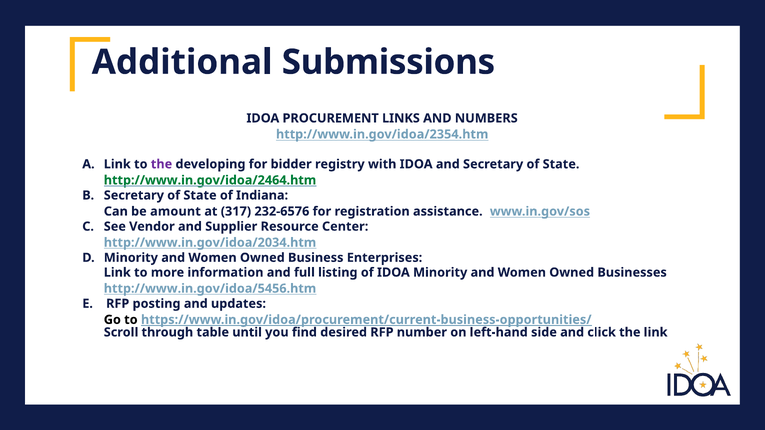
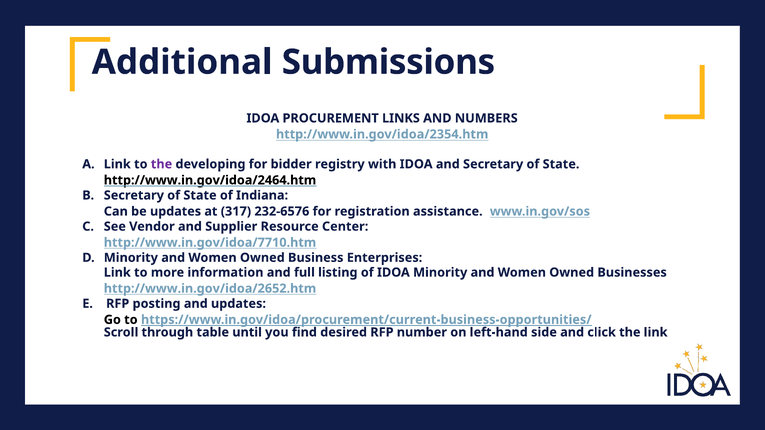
http://www.in.gov/idoa/2464.htm colour: green -> black (210, 180)
be amount: amount -> updates (176, 212)
http://www.in.gov/idoa/2034.htm: http://www.in.gov/idoa/2034.htm -> http://www.in.gov/idoa/7710.htm (210, 243)
http://www.in.gov/idoa/5456.htm: http://www.in.gov/idoa/5456.htm -> http://www.in.gov/idoa/2652.htm (210, 289)
